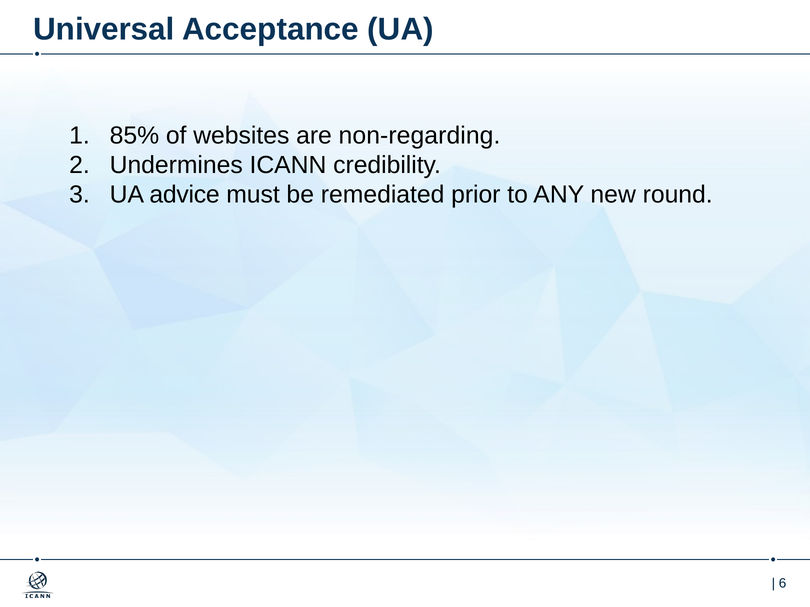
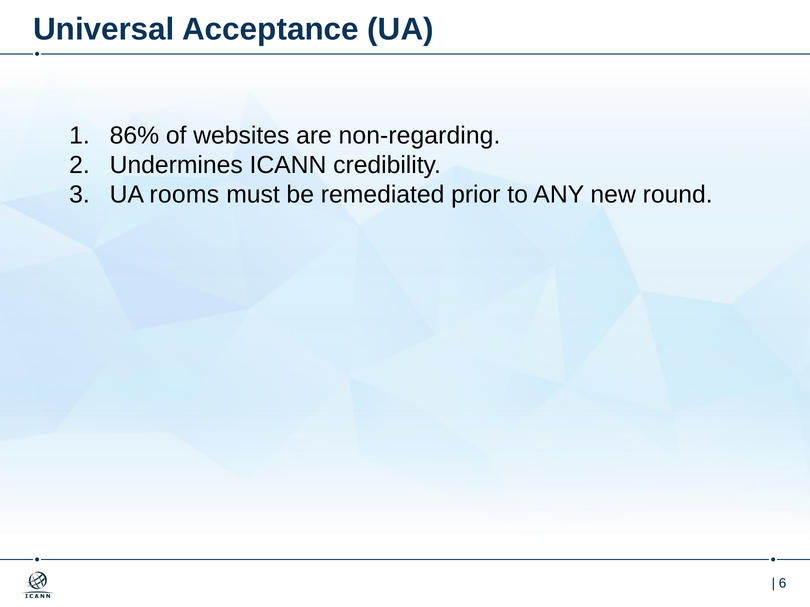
85%: 85% -> 86% (134, 135)
advice: advice -> rooms (184, 195)
